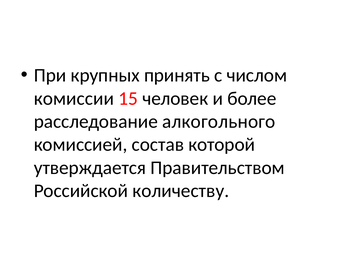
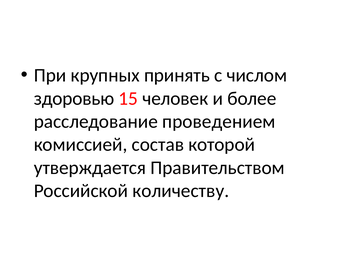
комиссии: комиссии -> здоровью (74, 99)
алкогольного: алкогольного -> проведением (219, 122)
